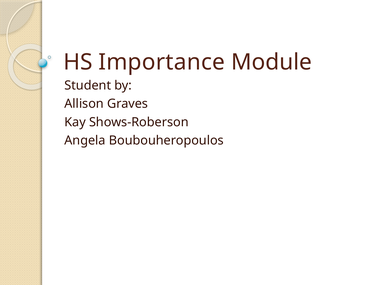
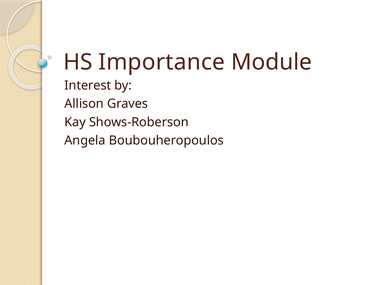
Student: Student -> Interest (88, 85)
